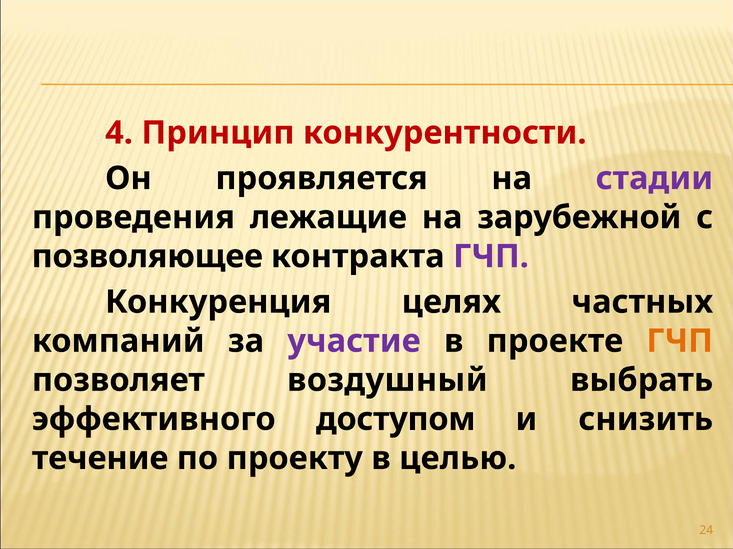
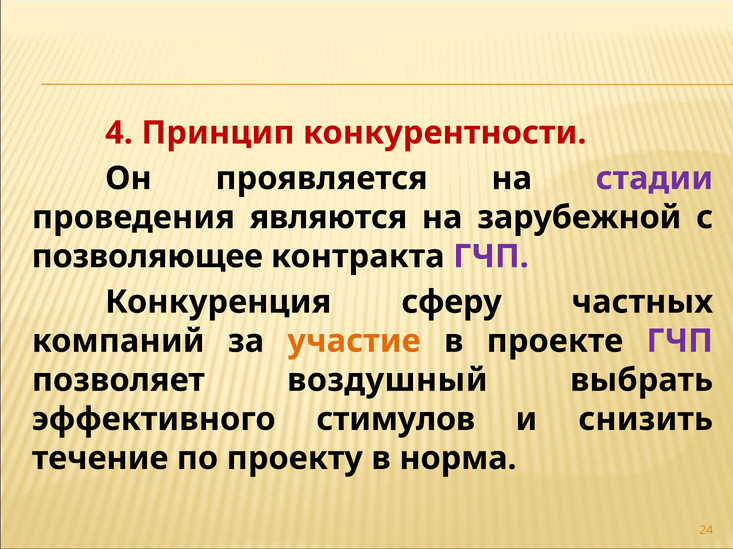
лежащие: лежащие -> являются (328, 218)
целях: целях -> сферу (452, 302)
участие colour: purple -> orange (354, 342)
ГЧП colour: orange -> purple (680, 342)
доступом: доступом -> стимулов (396, 420)
целью: целью -> норма (458, 459)
